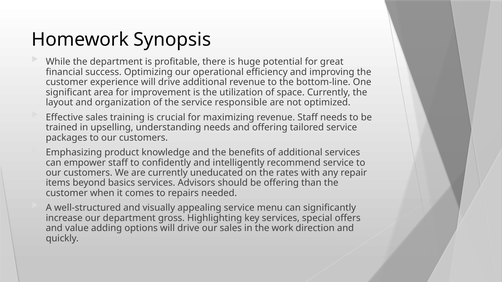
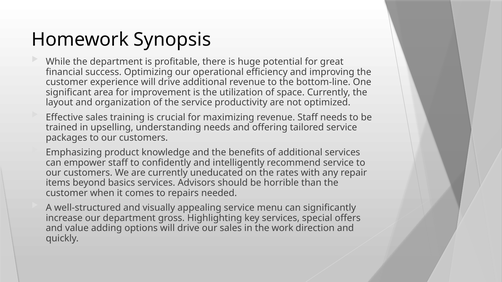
responsible: responsible -> productivity (241, 103)
be offering: offering -> horrible (281, 183)
